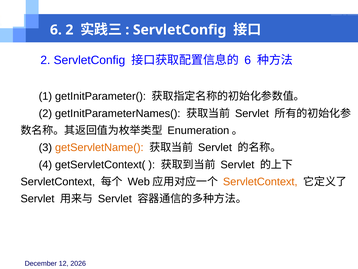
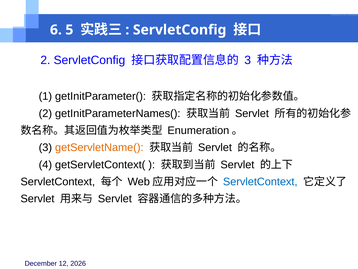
6 2: 2 -> 5 (69, 30)
6: 6 -> 3 (248, 60)
ServletContext colour: orange -> blue (260, 181)
